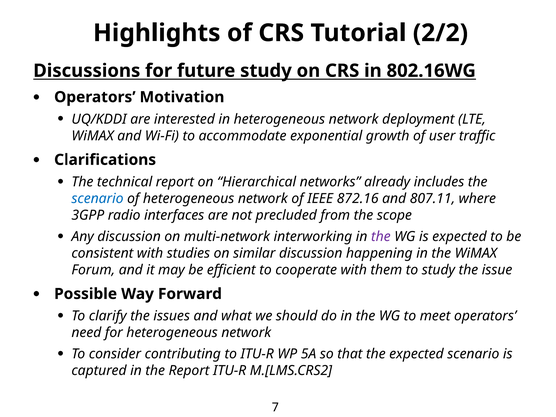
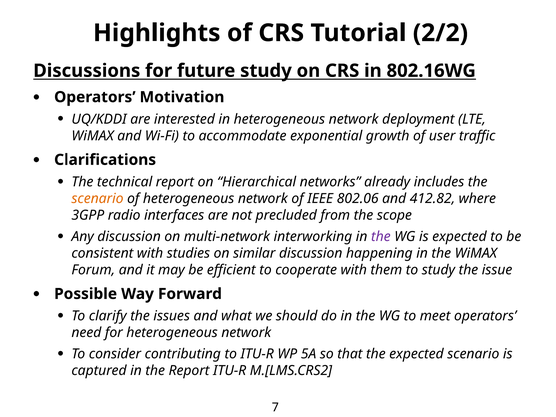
scenario colour: blue -> orange (98, 199)
872.16: 872.16 -> 802.06 (358, 199)
807.11: 807.11 -> 412.82 (432, 199)
